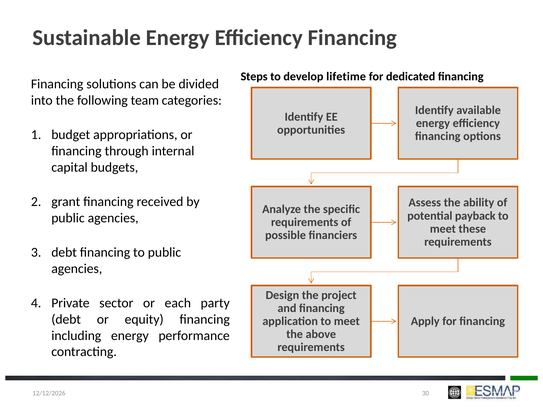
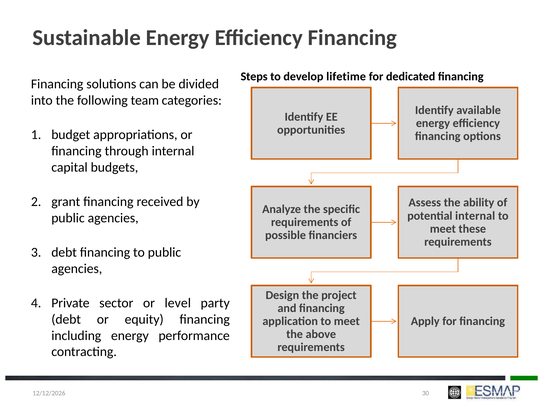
payback: payback -> internal (475, 216)
each: each -> level (178, 303)
